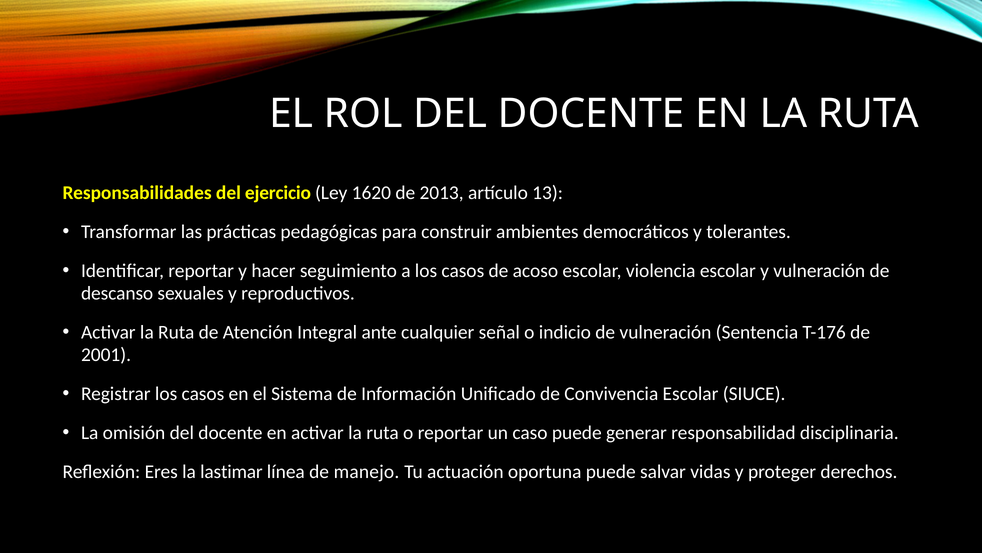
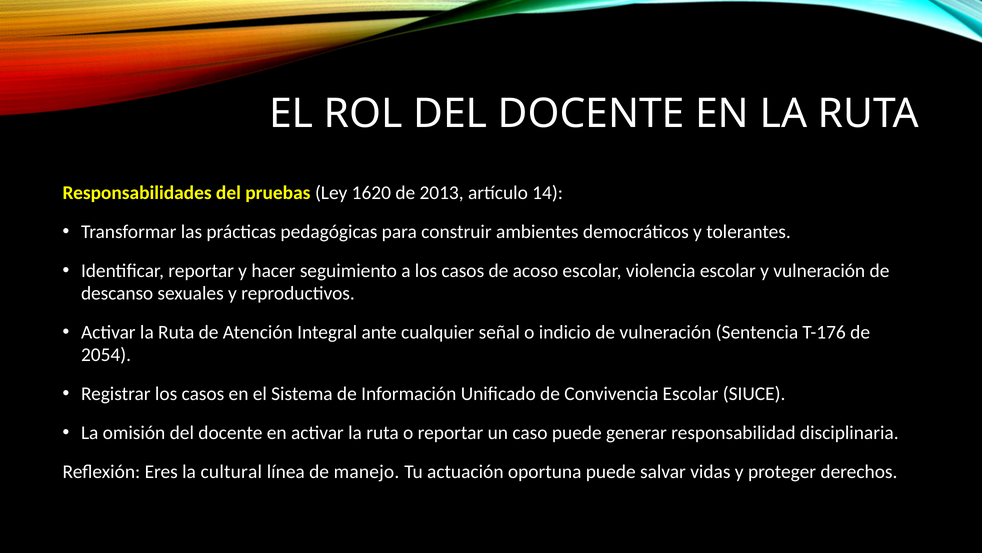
ejercicio: ejercicio -> pruebas (278, 193)
13: 13 -> 14 (548, 193)
2001: 2001 -> 2054 (106, 354)
lastimar: lastimar -> cultural (231, 471)
